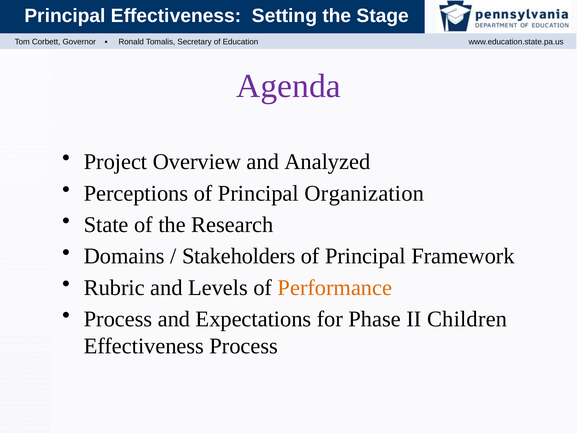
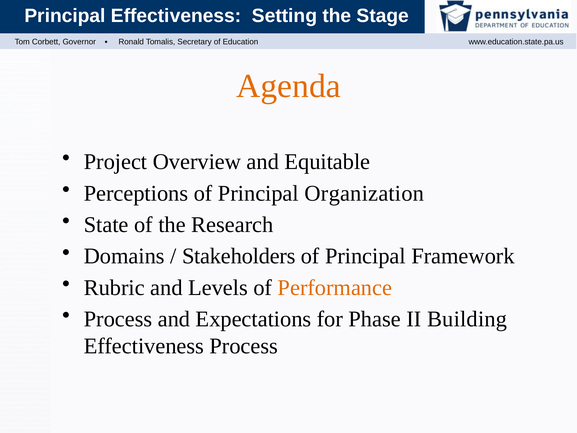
Agenda colour: purple -> orange (288, 86)
Analyzed: Analyzed -> Equitable (327, 162)
Children: Children -> Building (467, 319)
